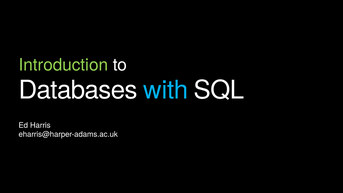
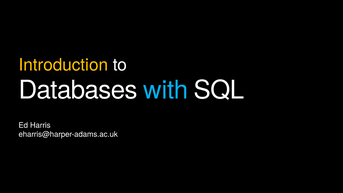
Introduction colour: light green -> yellow (63, 65)
